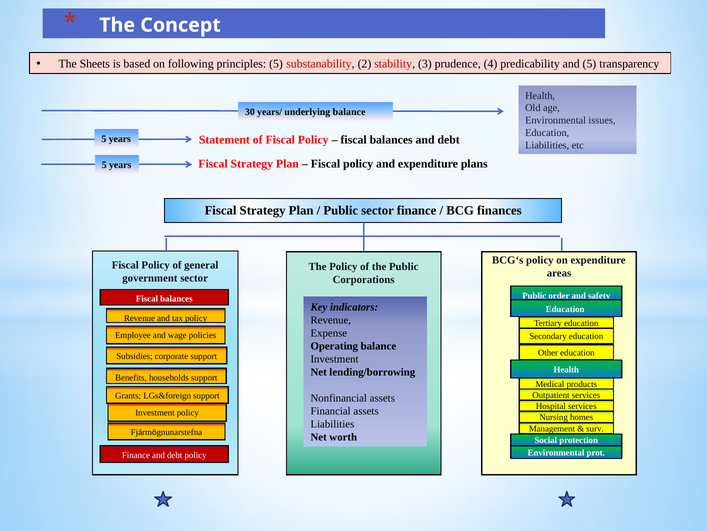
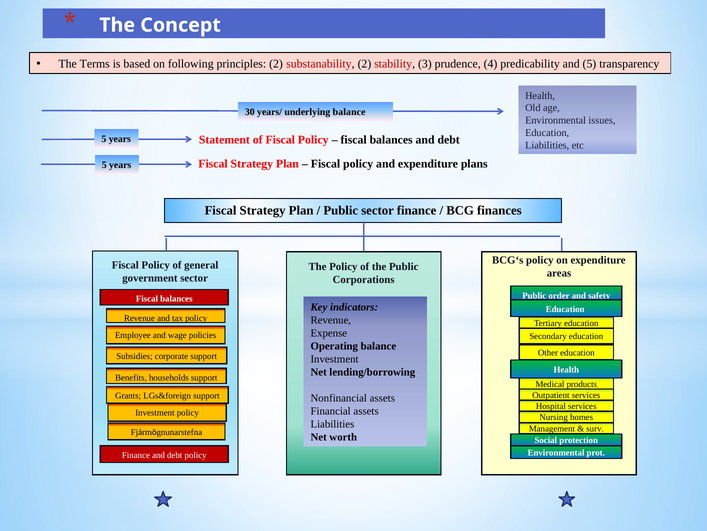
Sheets: Sheets -> Terms (95, 64)
principles 5: 5 -> 2 (276, 64)
